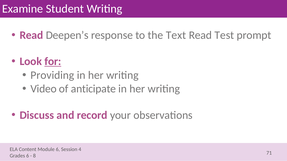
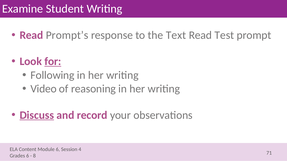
Deepen’s: Deepen’s -> Prompt’s (67, 35)
Providing: Providing -> Following (52, 75)
anticipate: anticipate -> reasoning (93, 89)
Discuss underline: none -> present (37, 115)
